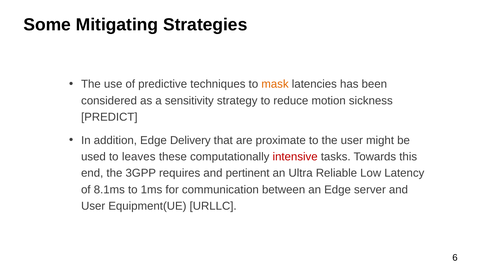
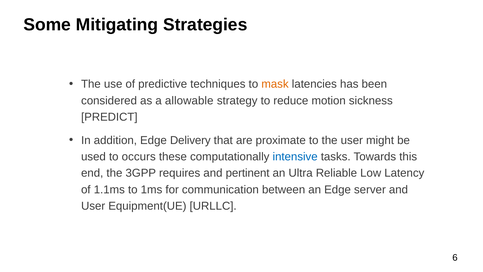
sensitivity: sensitivity -> allowable (189, 101)
leaves: leaves -> occurs (139, 157)
intensive colour: red -> blue (295, 157)
8.1ms: 8.1ms -> 1.1ms (109, 189)
